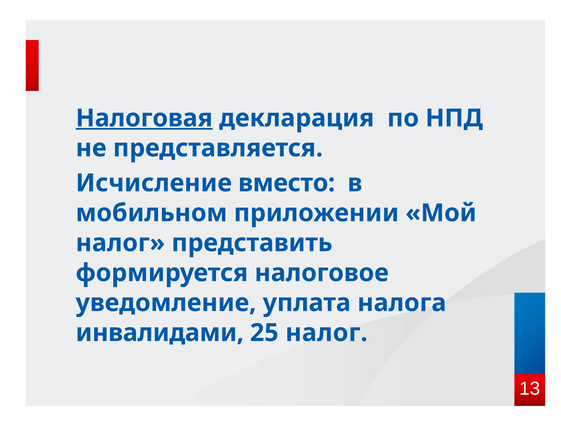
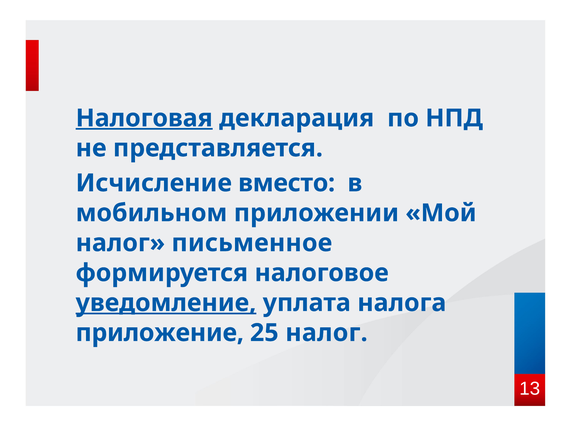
представить: представить -> письменное (252, 243)
уведомление underline: none -> present (166, 303)
инвалидами: инвалидами -> приложение (160, 333)
